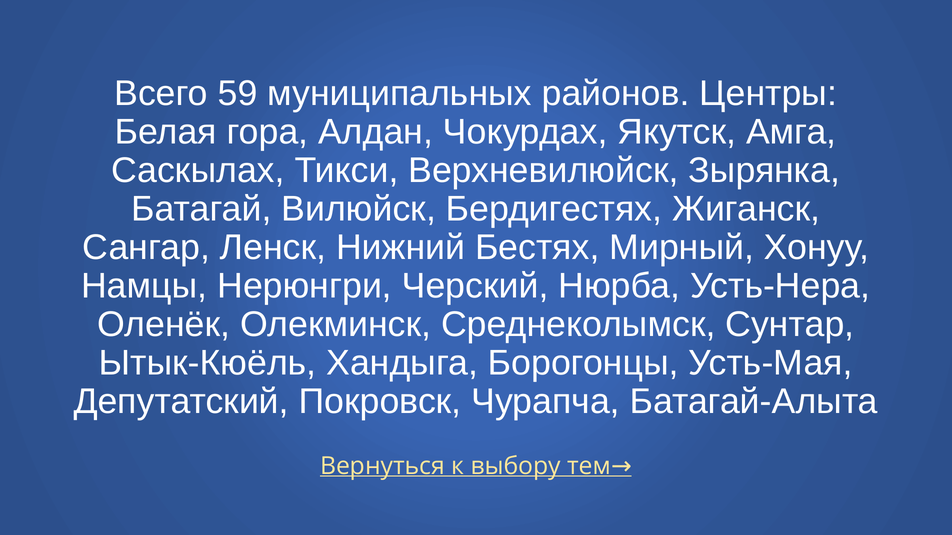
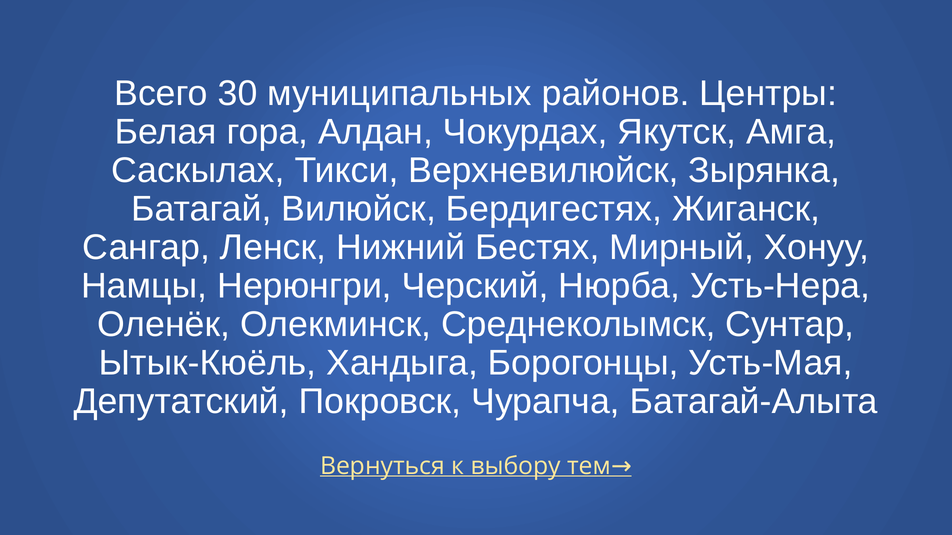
59: 59 -> 30 (238, 93)
